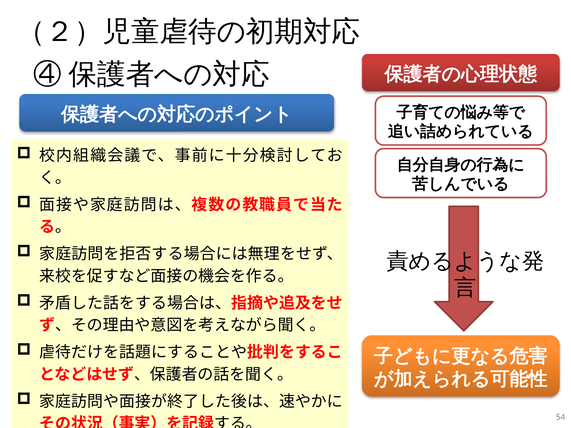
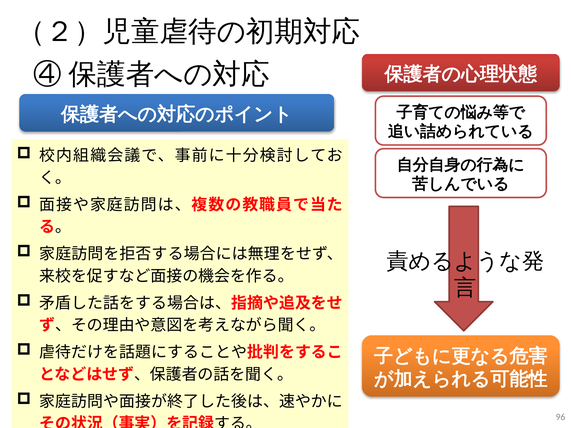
54: 54 -> 96 (560, 417)
